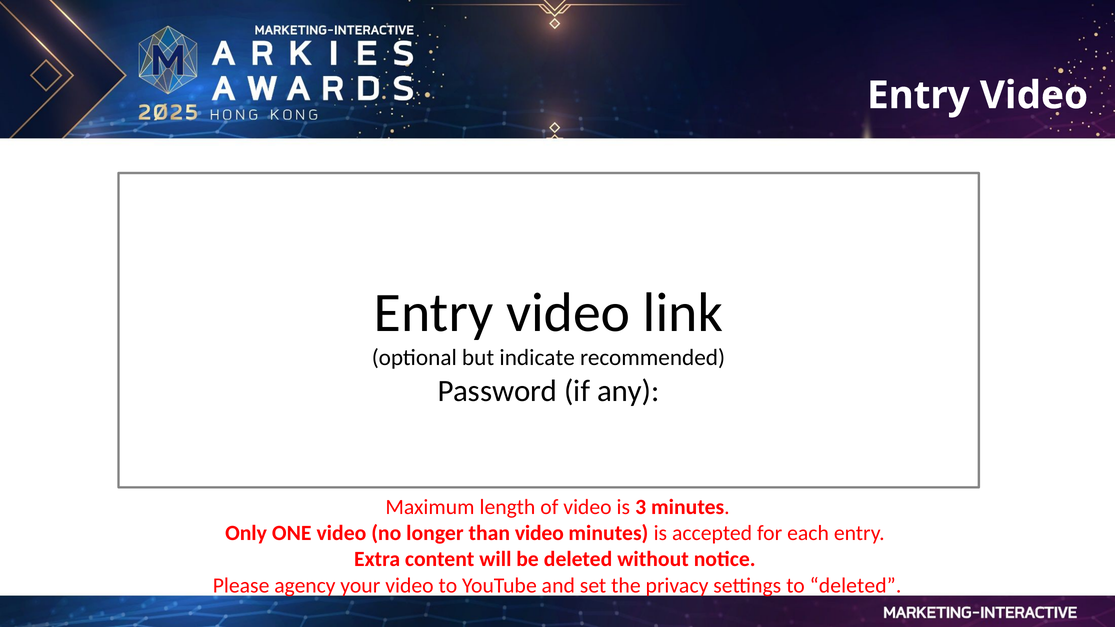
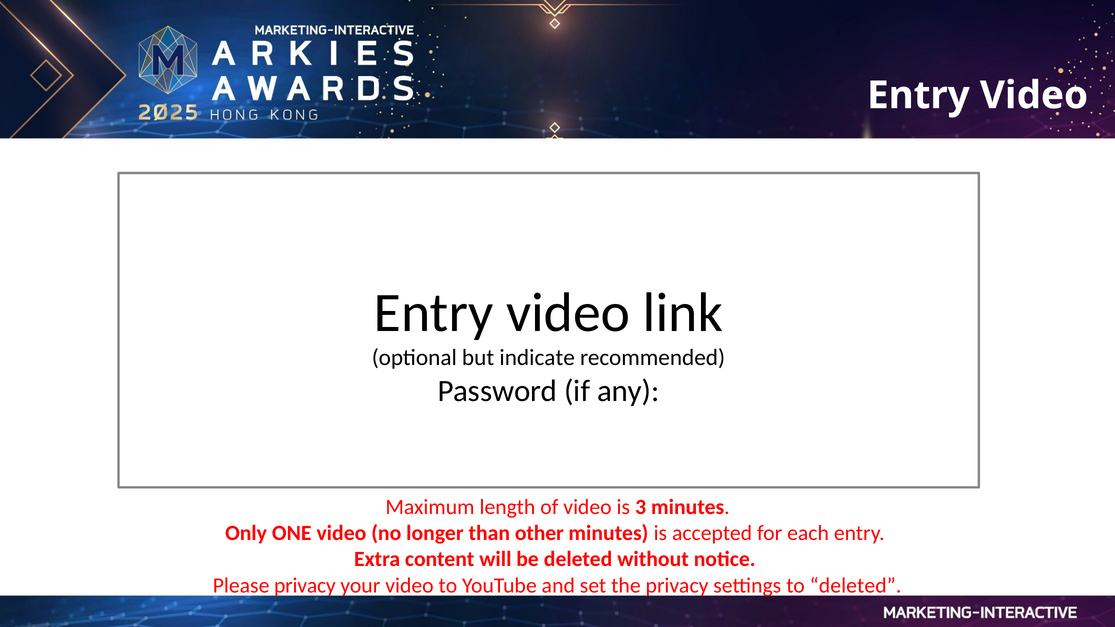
than video: video -> other (539, 533)
Please agency: agency -> privacy (305, 586)
